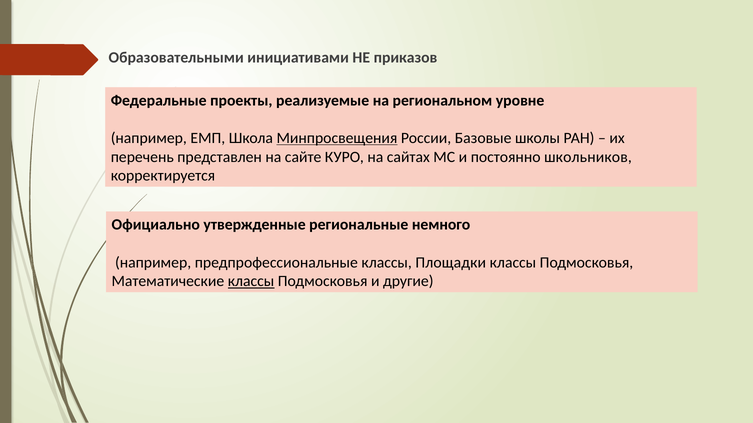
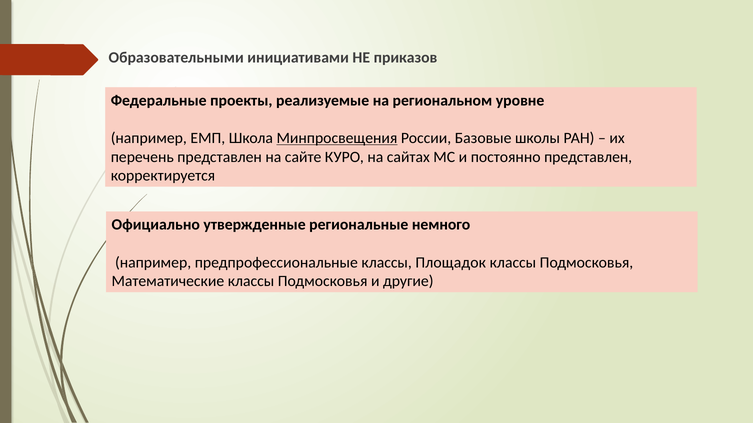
постоянно школьников: школьников -> представлен (588, 157)
Площадки: Площадки -> Площадок (451, 263)
классы underline: present -> none (251, 282)
